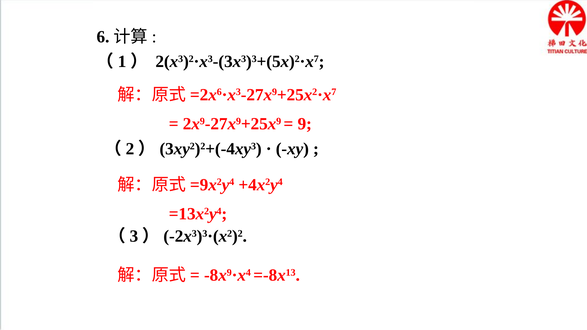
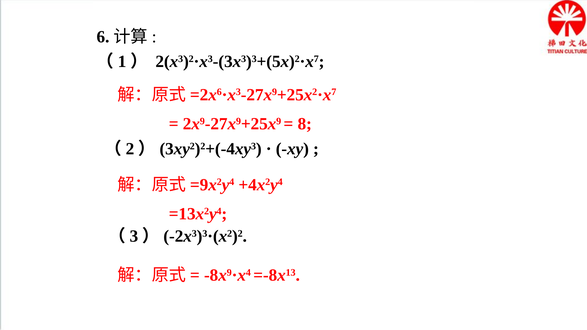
9: 9 -> 8 (305, 124)
